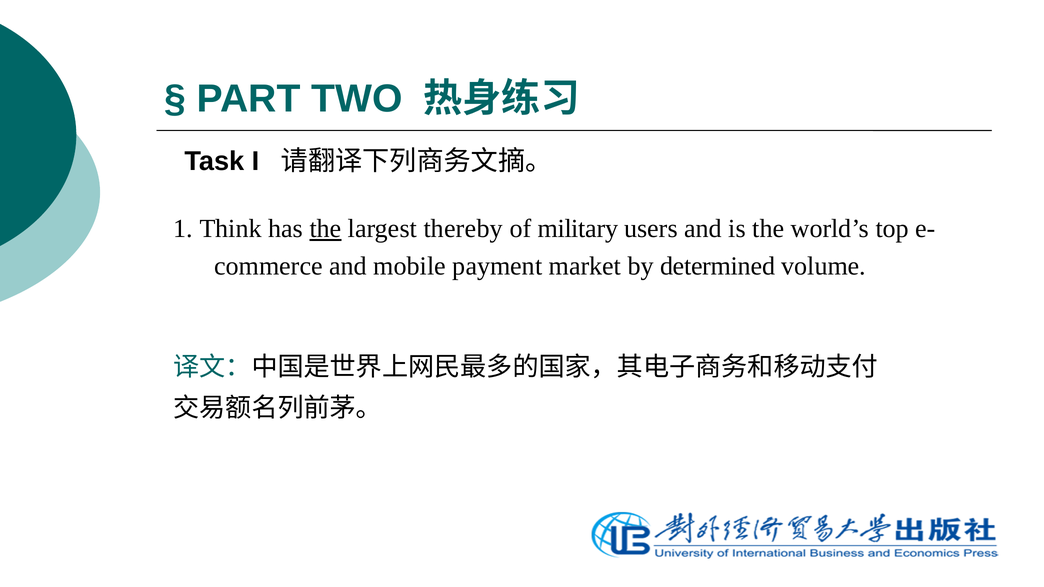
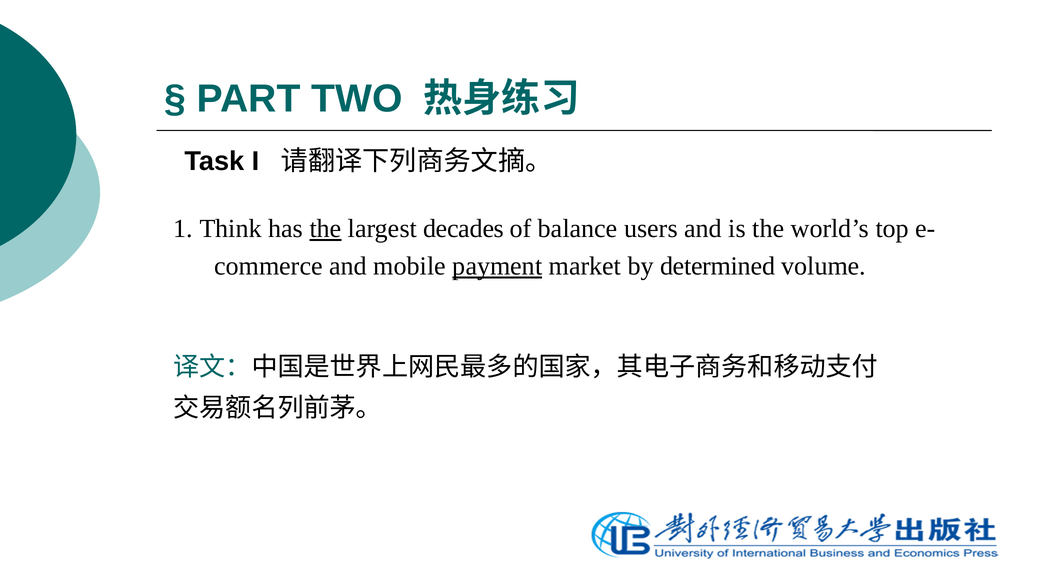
thereby: thereby -> decades (463, 229)
military: military -> balance (578, 229)
payment underline: none -> present (497, 266)
